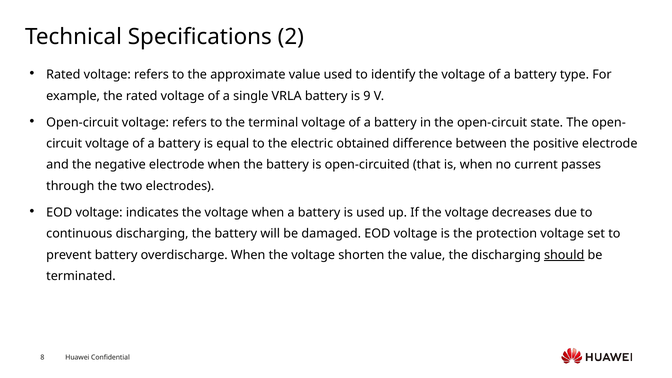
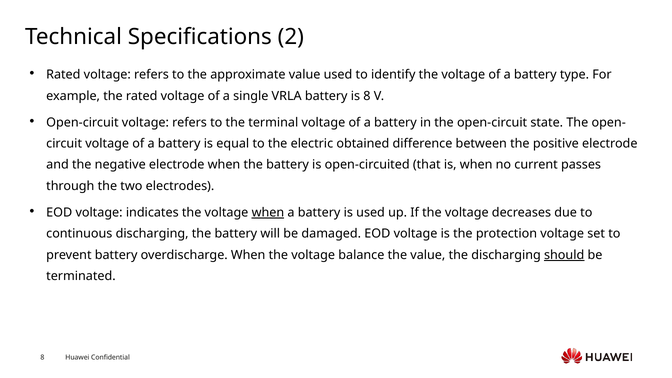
is 9: 9 -> 8 (367, 96)
when underline: none -> present (268, 213)
shorten: shorten -> balance (361, 255)
